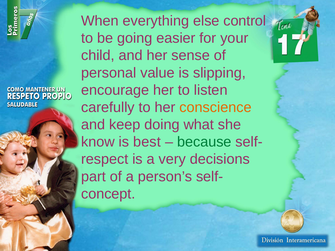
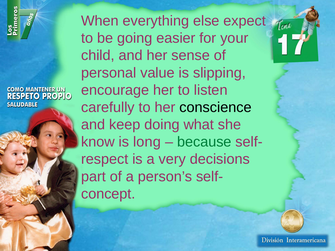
control: control -> expect (245, 21)
conscience colour: orange -> black (215, 107)
best: best -> long (147, 142)
